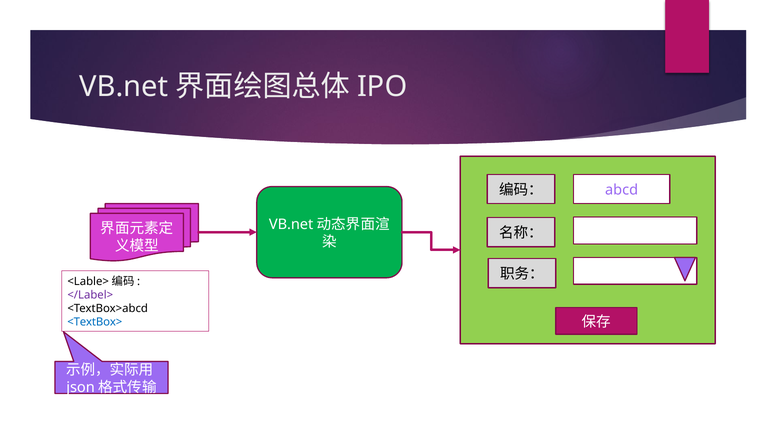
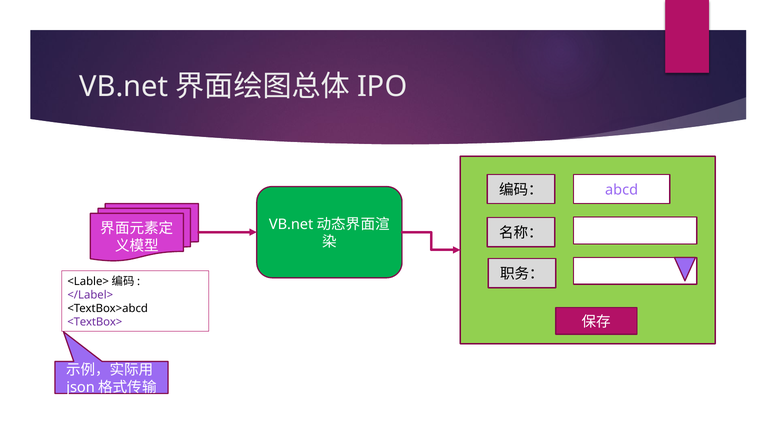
<TextBox> colour: blue -> purple (95, 322)
